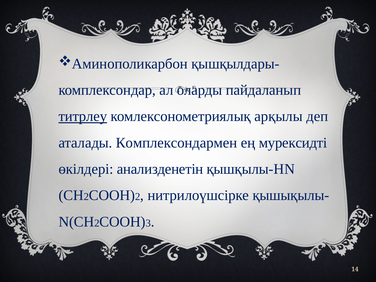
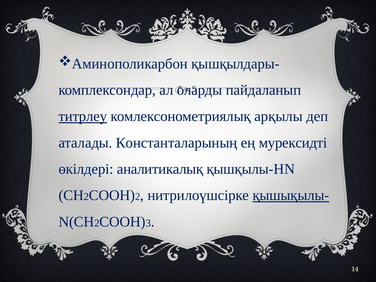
Комплексондармен: Комплексондармен -> Константаларының (177, 143)
анализденетін: анализденетін -> аналитикалық (160, 169)
қышықылы- underline: none -> present (291, 195)
